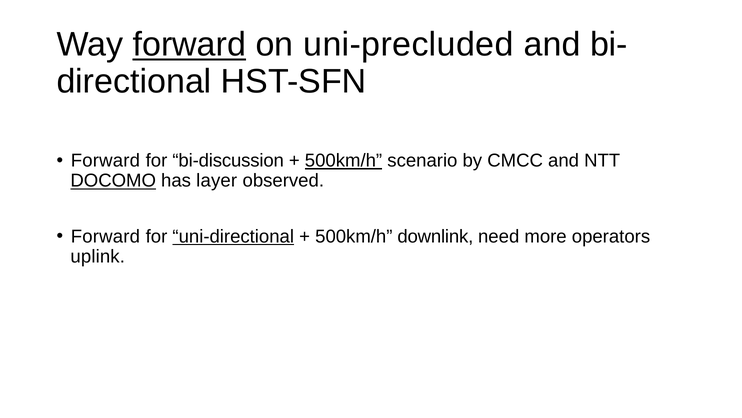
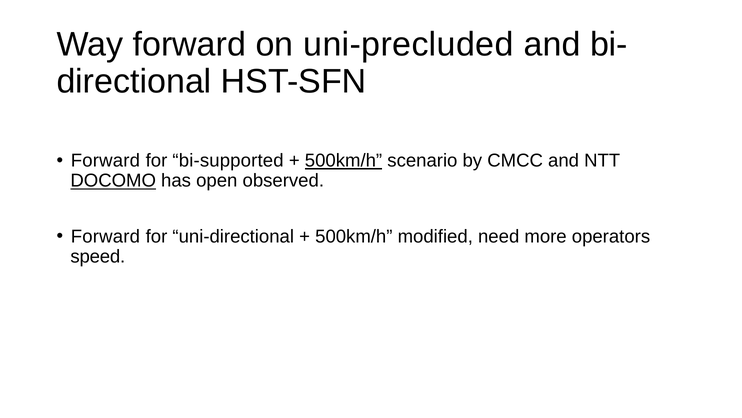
forward underline: present -> none (189, 45)
bi-discussion: bi-discussion -> bi-supported (228, 161)
layer: layer -> open (217, 181)
uni-directional underline: present -> none (233, 236)
downlink: downlink -> modified (435, 236)
uplink: uplink -> speed (98, 256)
